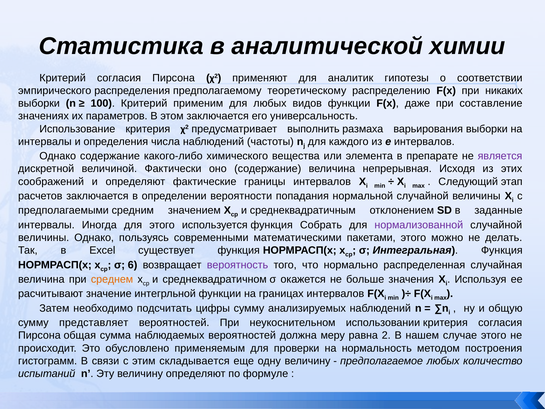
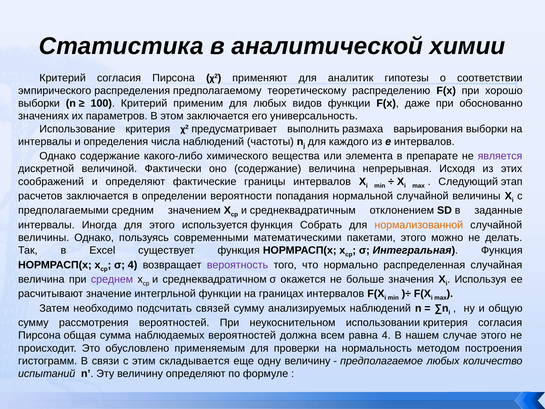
никаких: никаких -> хорошо (504, 91)
составление: составление -> обоснованно (491, 103)
нормализованной colour: purple -> orange (419, 225)
σ 6: 6 -> 4 (133, 265)
среднем colour: orange -> purple (112, 279)
цифры: цифры -> связей (213, 308)
представляет: представляет -> рассмотрения (94, 323)
меру: меру -> всем (333, 335)
равна 2: 2 -> 4 (386, 335)
